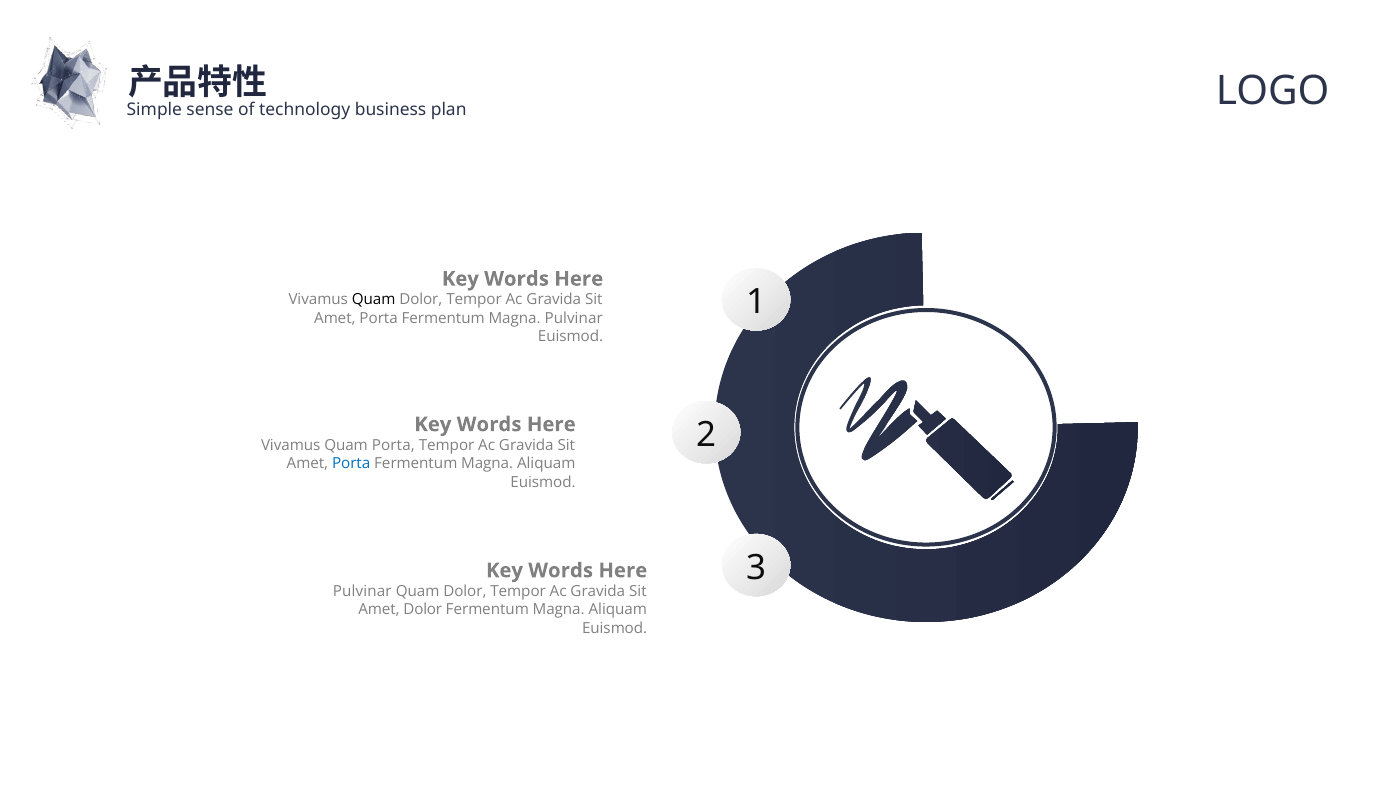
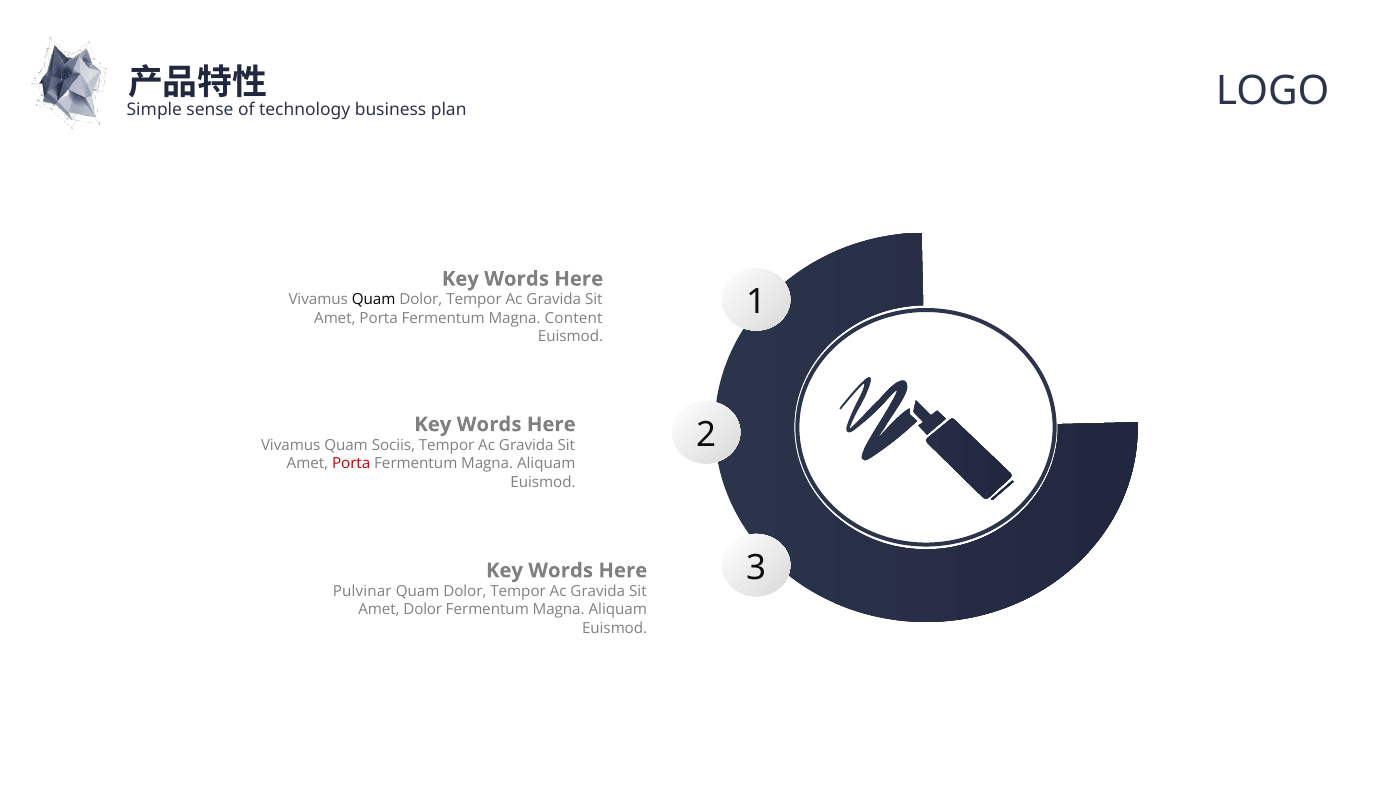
Magna Pulvinar: Pulvinar -> Content (574, 318)
Quam Porta: Porta -> Sociis (393, 445)
Porta colour: blue -> red (351, 464)
